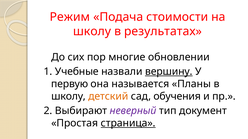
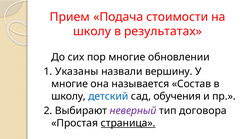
Режим: Режим -> Прием (70, 17)
Учебные: Учебные -> Указаны (77, 72)
вершину underline: present -> none (169, 72)
первую: первую -> многие (70, 84)
Планы: Планы -> Состав (192, 84)
детский colour: orange -> blue (108, 97)
документ: документ -> договора (203, 111)
